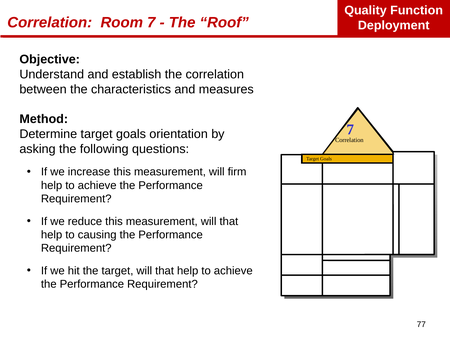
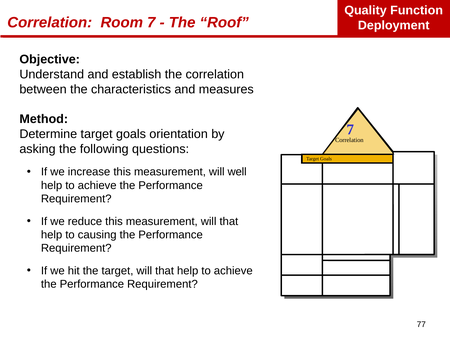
firm: firm -> well (237, 172)
